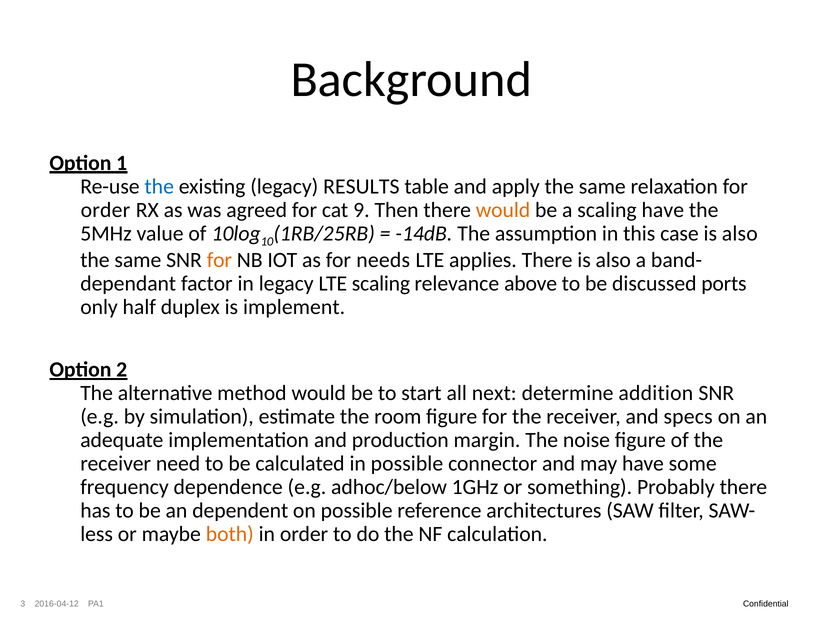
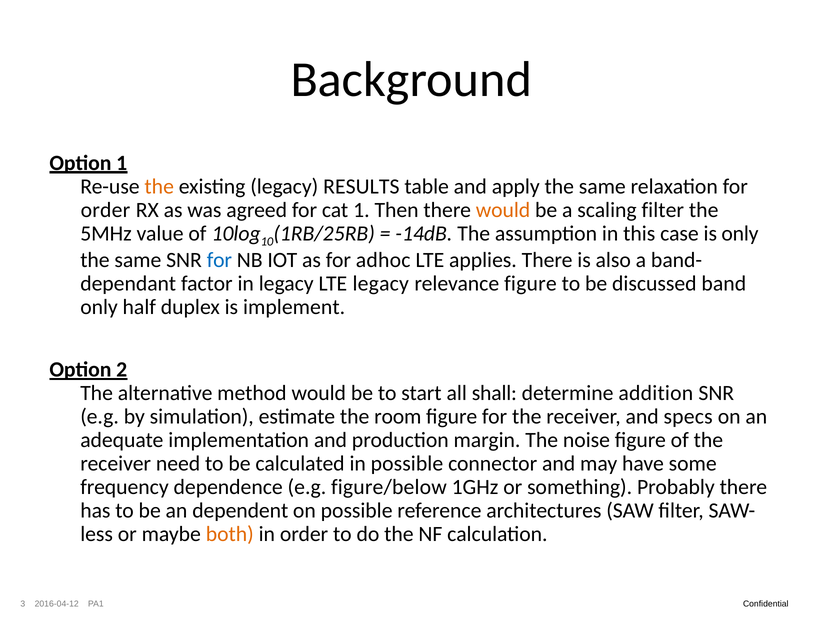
the colour: blue -> orange (159, 186)
cat 9: 9 -> 1 (361, 210)
scaling have: have -> filter (663, 210)
case is also: also -> only (740, 233)
for colour: orange -> blue (219, 260)
needs: needs -> adhoc (383, 260)
LTE scaling: scaling -> legacy (381, 283)
relevance above: above -> figure (530, 283)
ports: ports -> band (724, 283)
next: next -> shall (494, 393)
adhoc/below: adhoc/below -> figure/below (389, 487)
